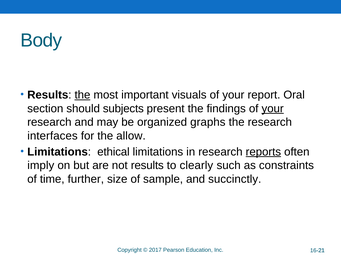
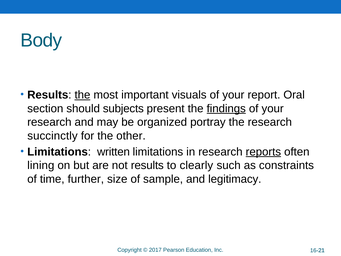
findings underline: none -> present (226, 108)
your underline: present -> none (273, 108)
graphs: graphs -> portray (208, 122)
interfaces: interfaces -> succinctly (52, 136)
allow: allow -> other (131, 136)
ethical: ethical -> written (113, 152)
imply: imply -> lining (41, 165)
succinctly: succinctly -> legitimacy (235, 179)
